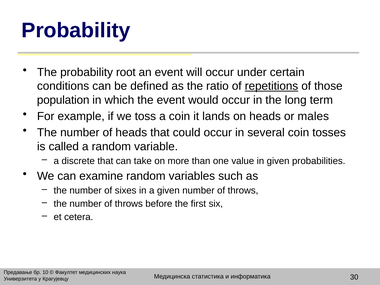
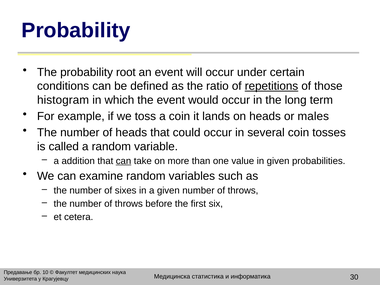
population: population -> histogram (63, 100)
discrete: discrete -> addition (78, 161)
can underline: none -> present (124, 161)
